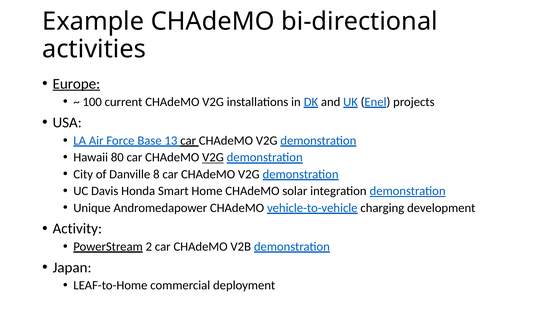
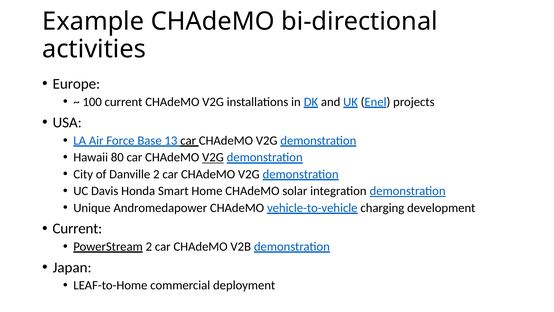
Europe underline: present -> none (76, 84)
Danville 8: 8 -> 2 (156, 174)
Activity: Activity -> Current (77, 228)
